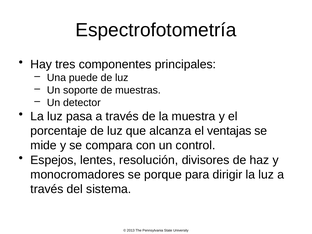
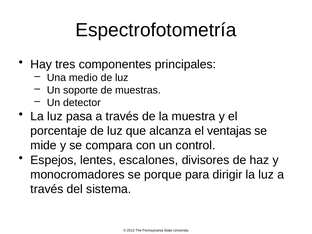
puede: puede -> medio (83, 78)
resolución: resolución -> escalones (149, 160)
